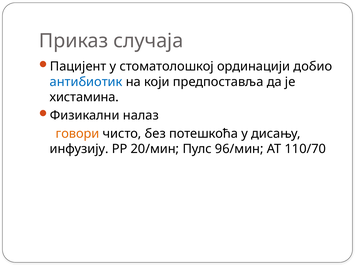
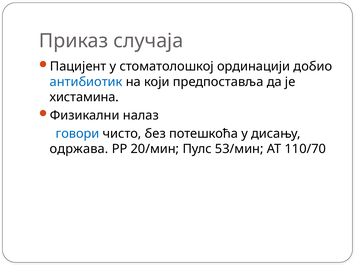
говори colour: orange -> blue (78, 134)
инфузију: инфузију -> одржава (79, 149)
96/мин: 96/мин -> 53/мин (239, 149)
